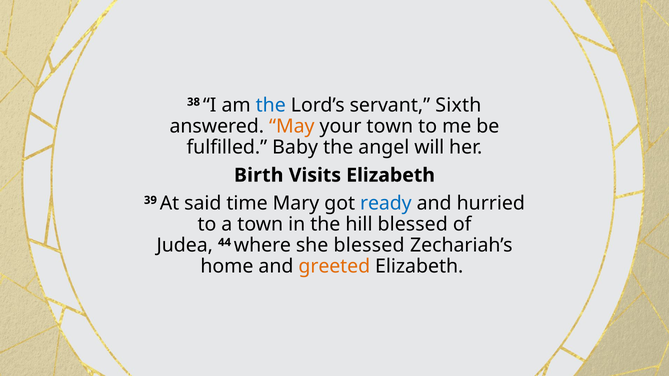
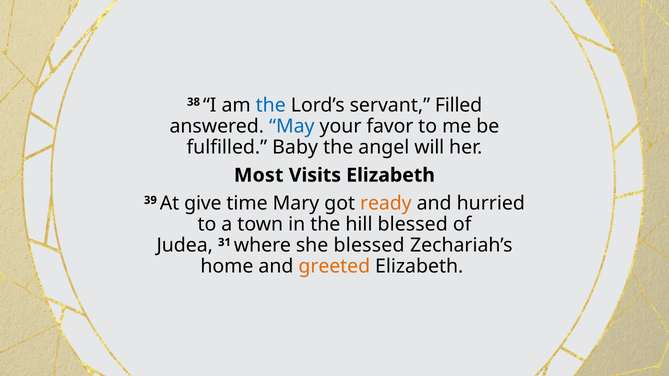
Sixth: Sixth -> Filled (459, 105)
May colour: orange -> blue (292, 126)
your town: town -> favor (390, 126)
Birth: Birth -> Most (259, 175)
said: said -> give (203, 203)
ready colour: blue -> orange (386, 203)
44: 44 -> 31 (225, 242)
